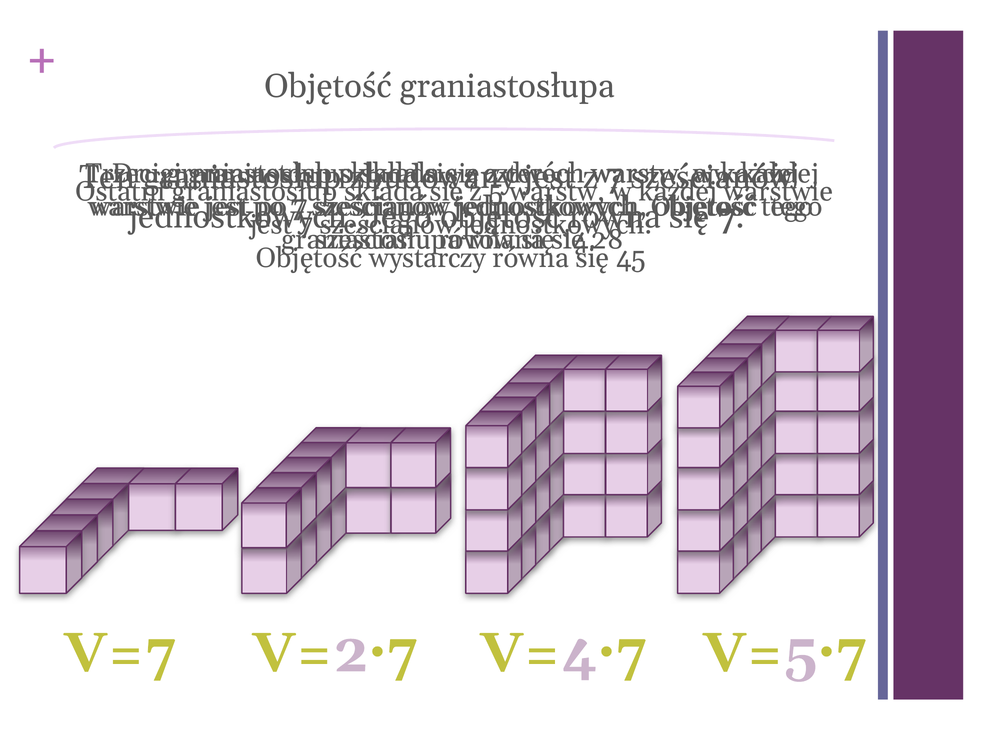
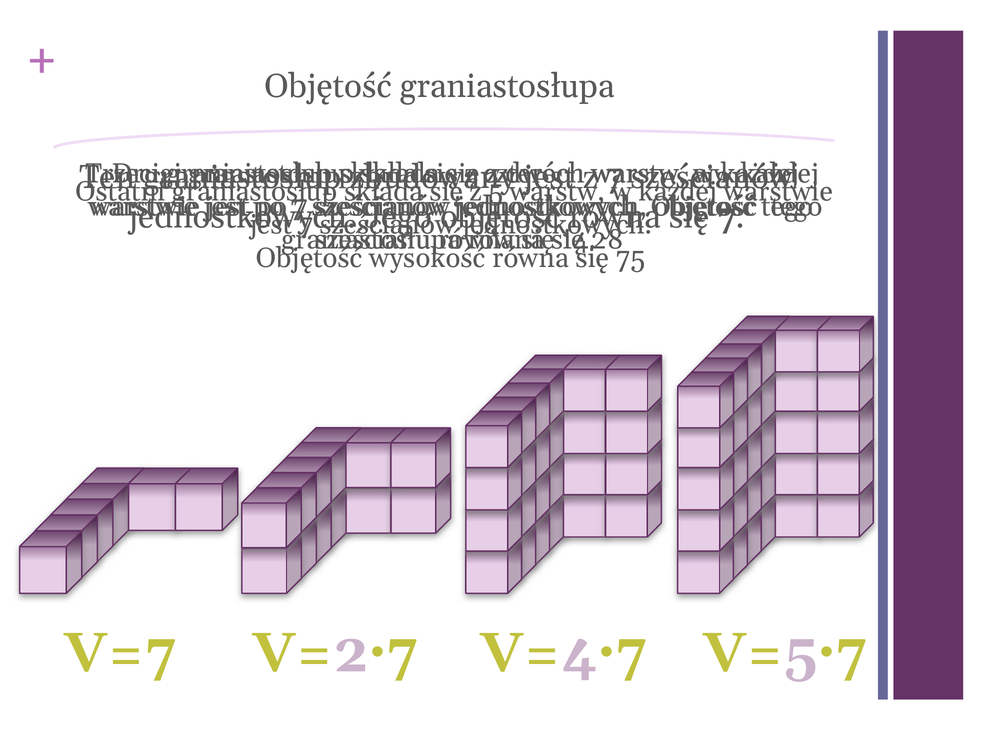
wystarczy: wystarczy -> wysokość (427, 258)
45: 45 -> 75 (631, 258)
